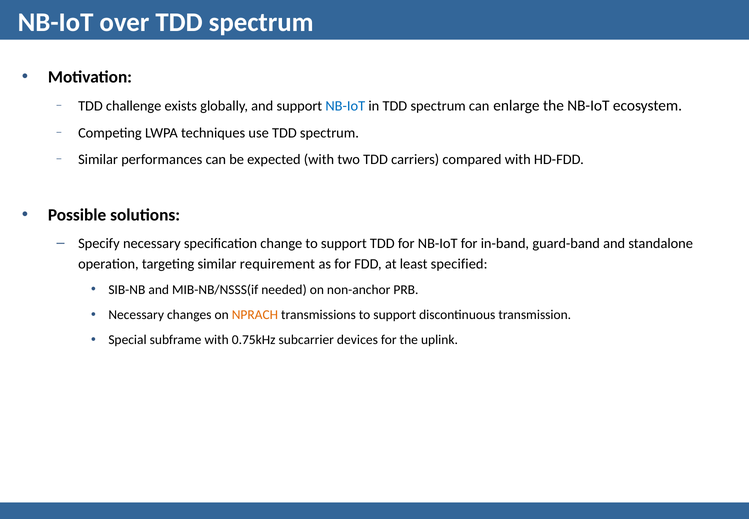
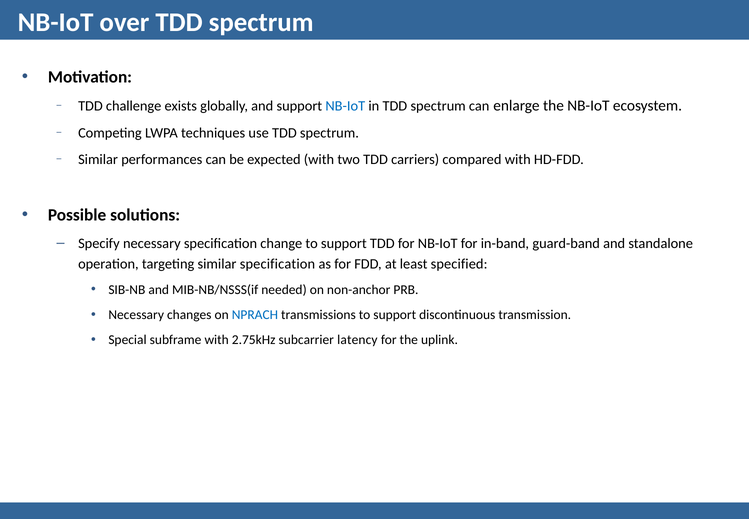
similar requirement: requirement -> specification (277, 264)
NPRACH colour: orange -> blue (255, 315)
0.75kHz: 0.75kHz -> 2.75kHz (254, 340)
devices: devices -> latency (357, 340)
